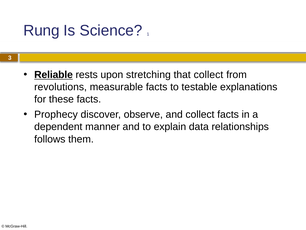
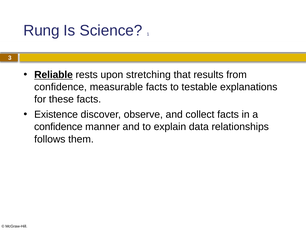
that collect: collect -> results (209, 75)
revolutions: revolutions -> confidence (61, 87)
Prophecy: Prophecy -> Existence (56, 114)
dependent: dependent -> confidence (58, 127)
